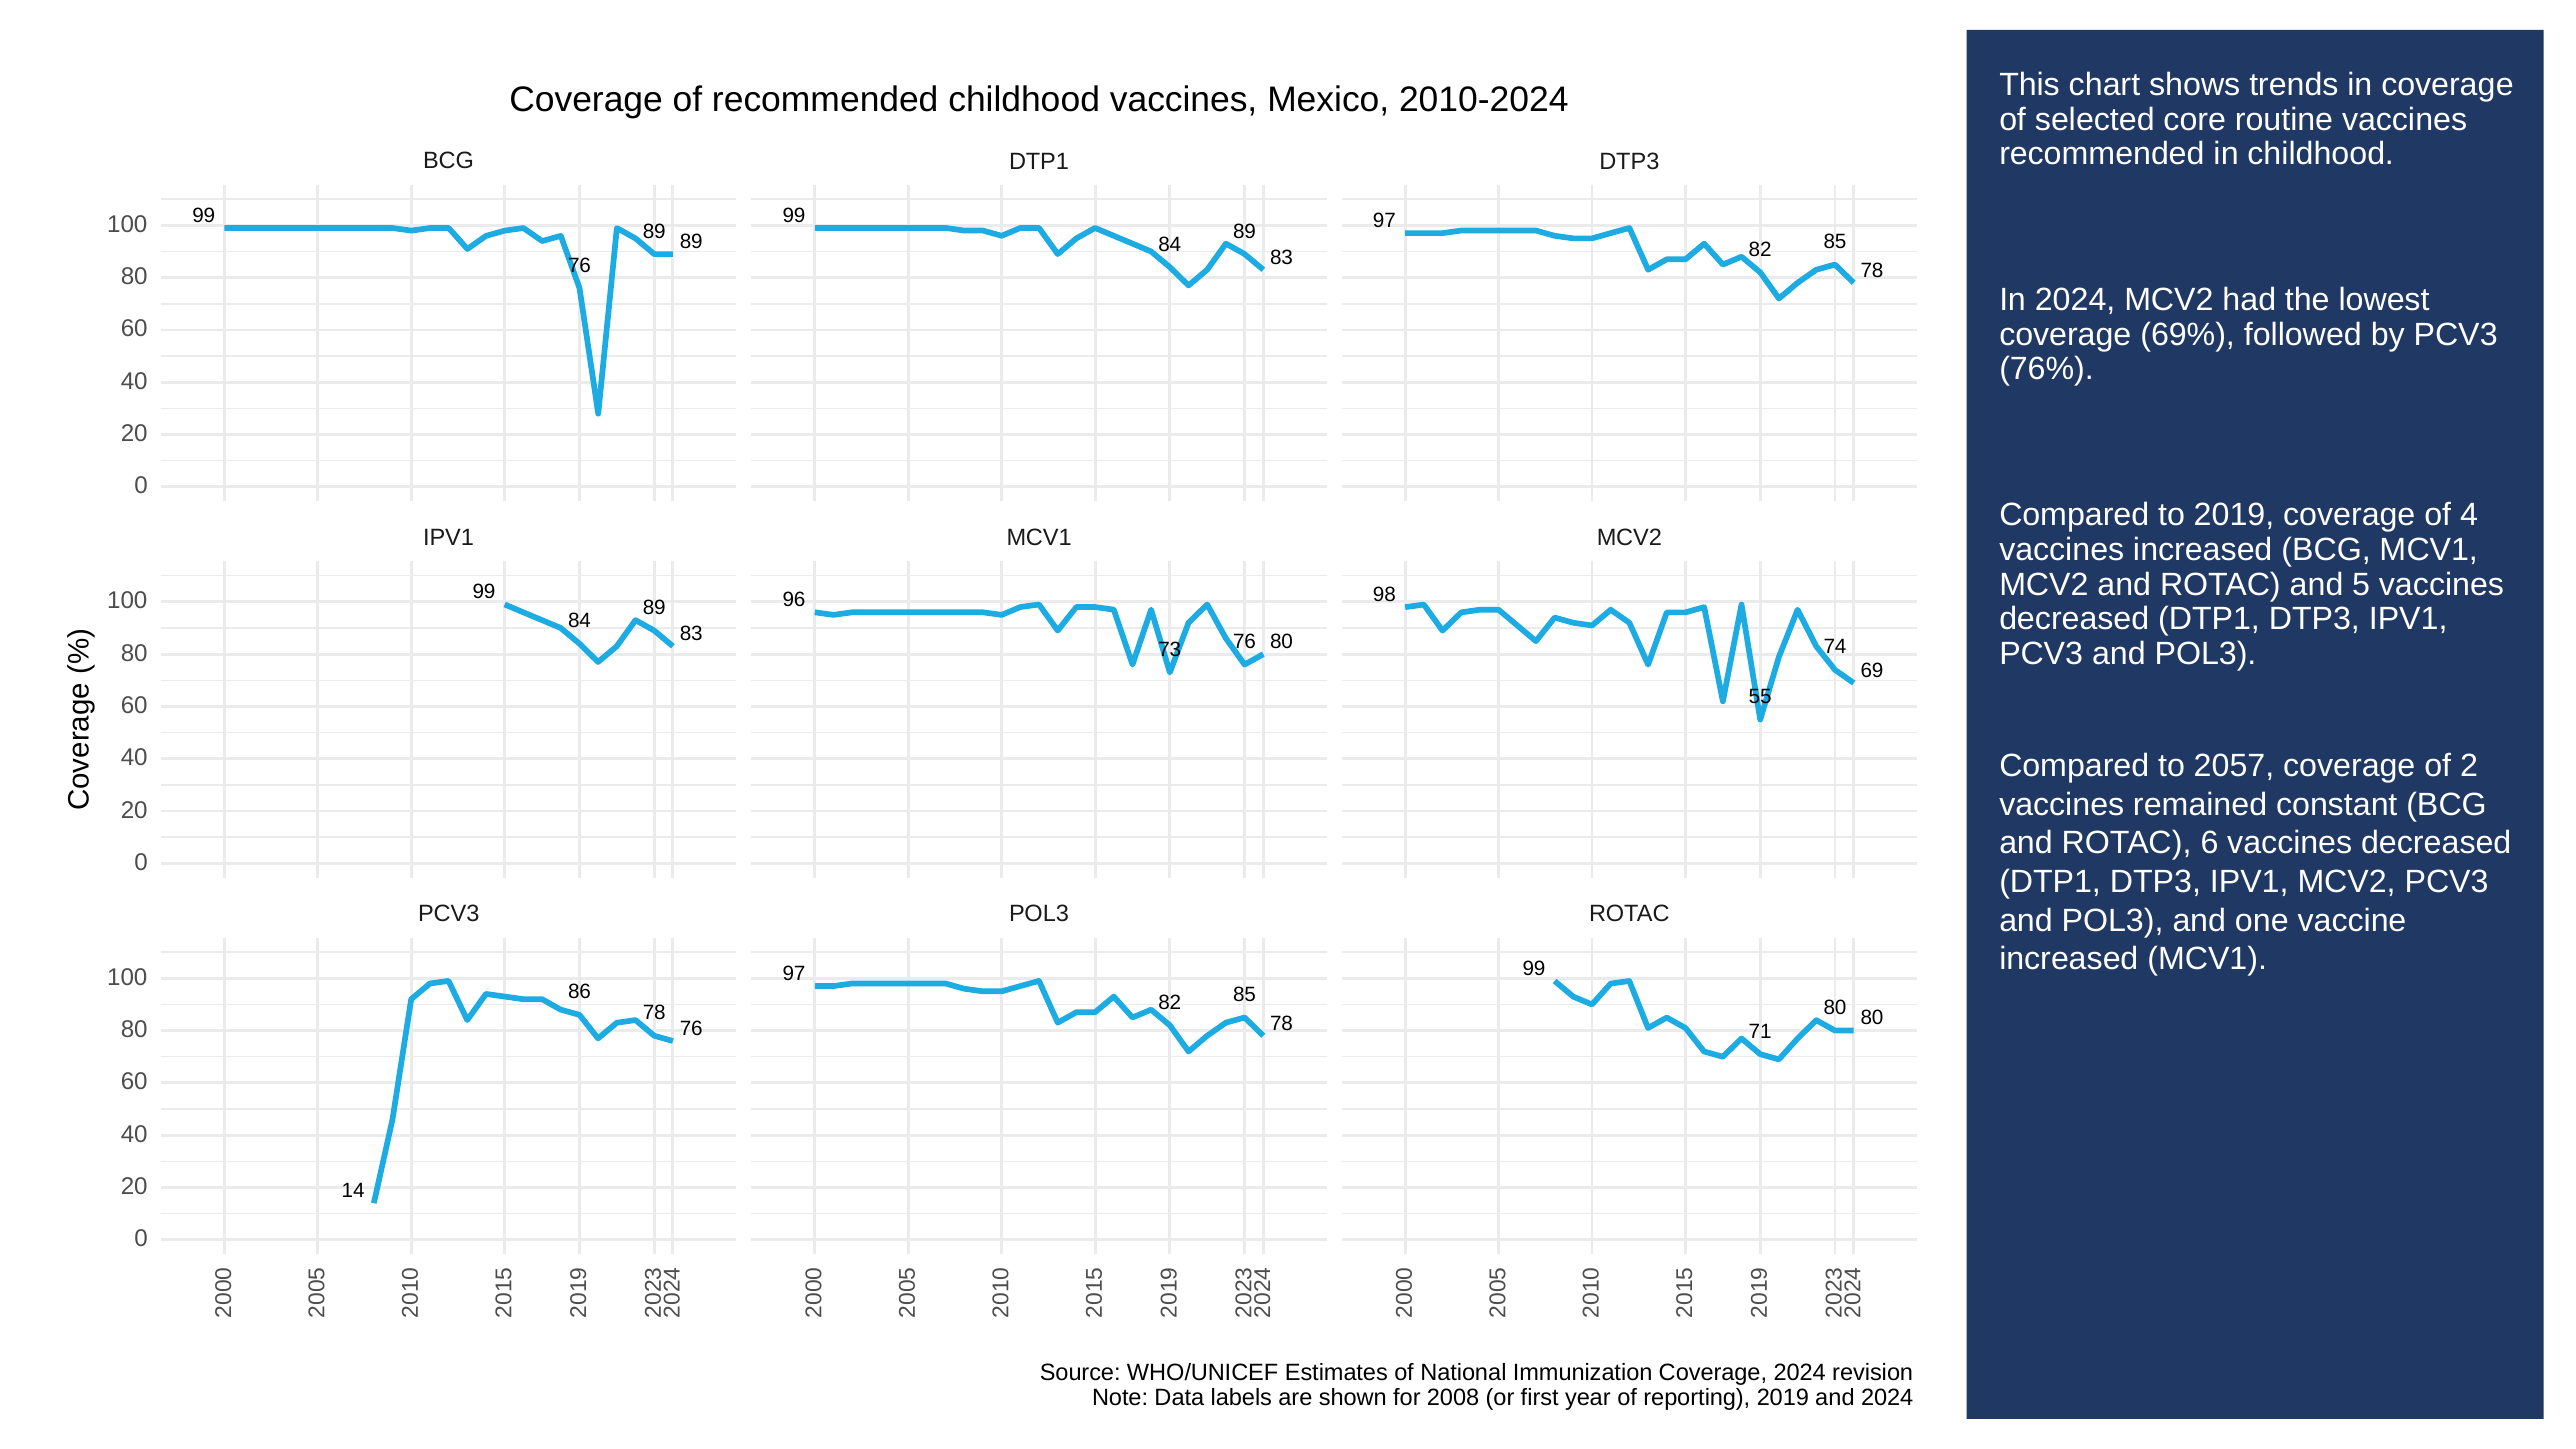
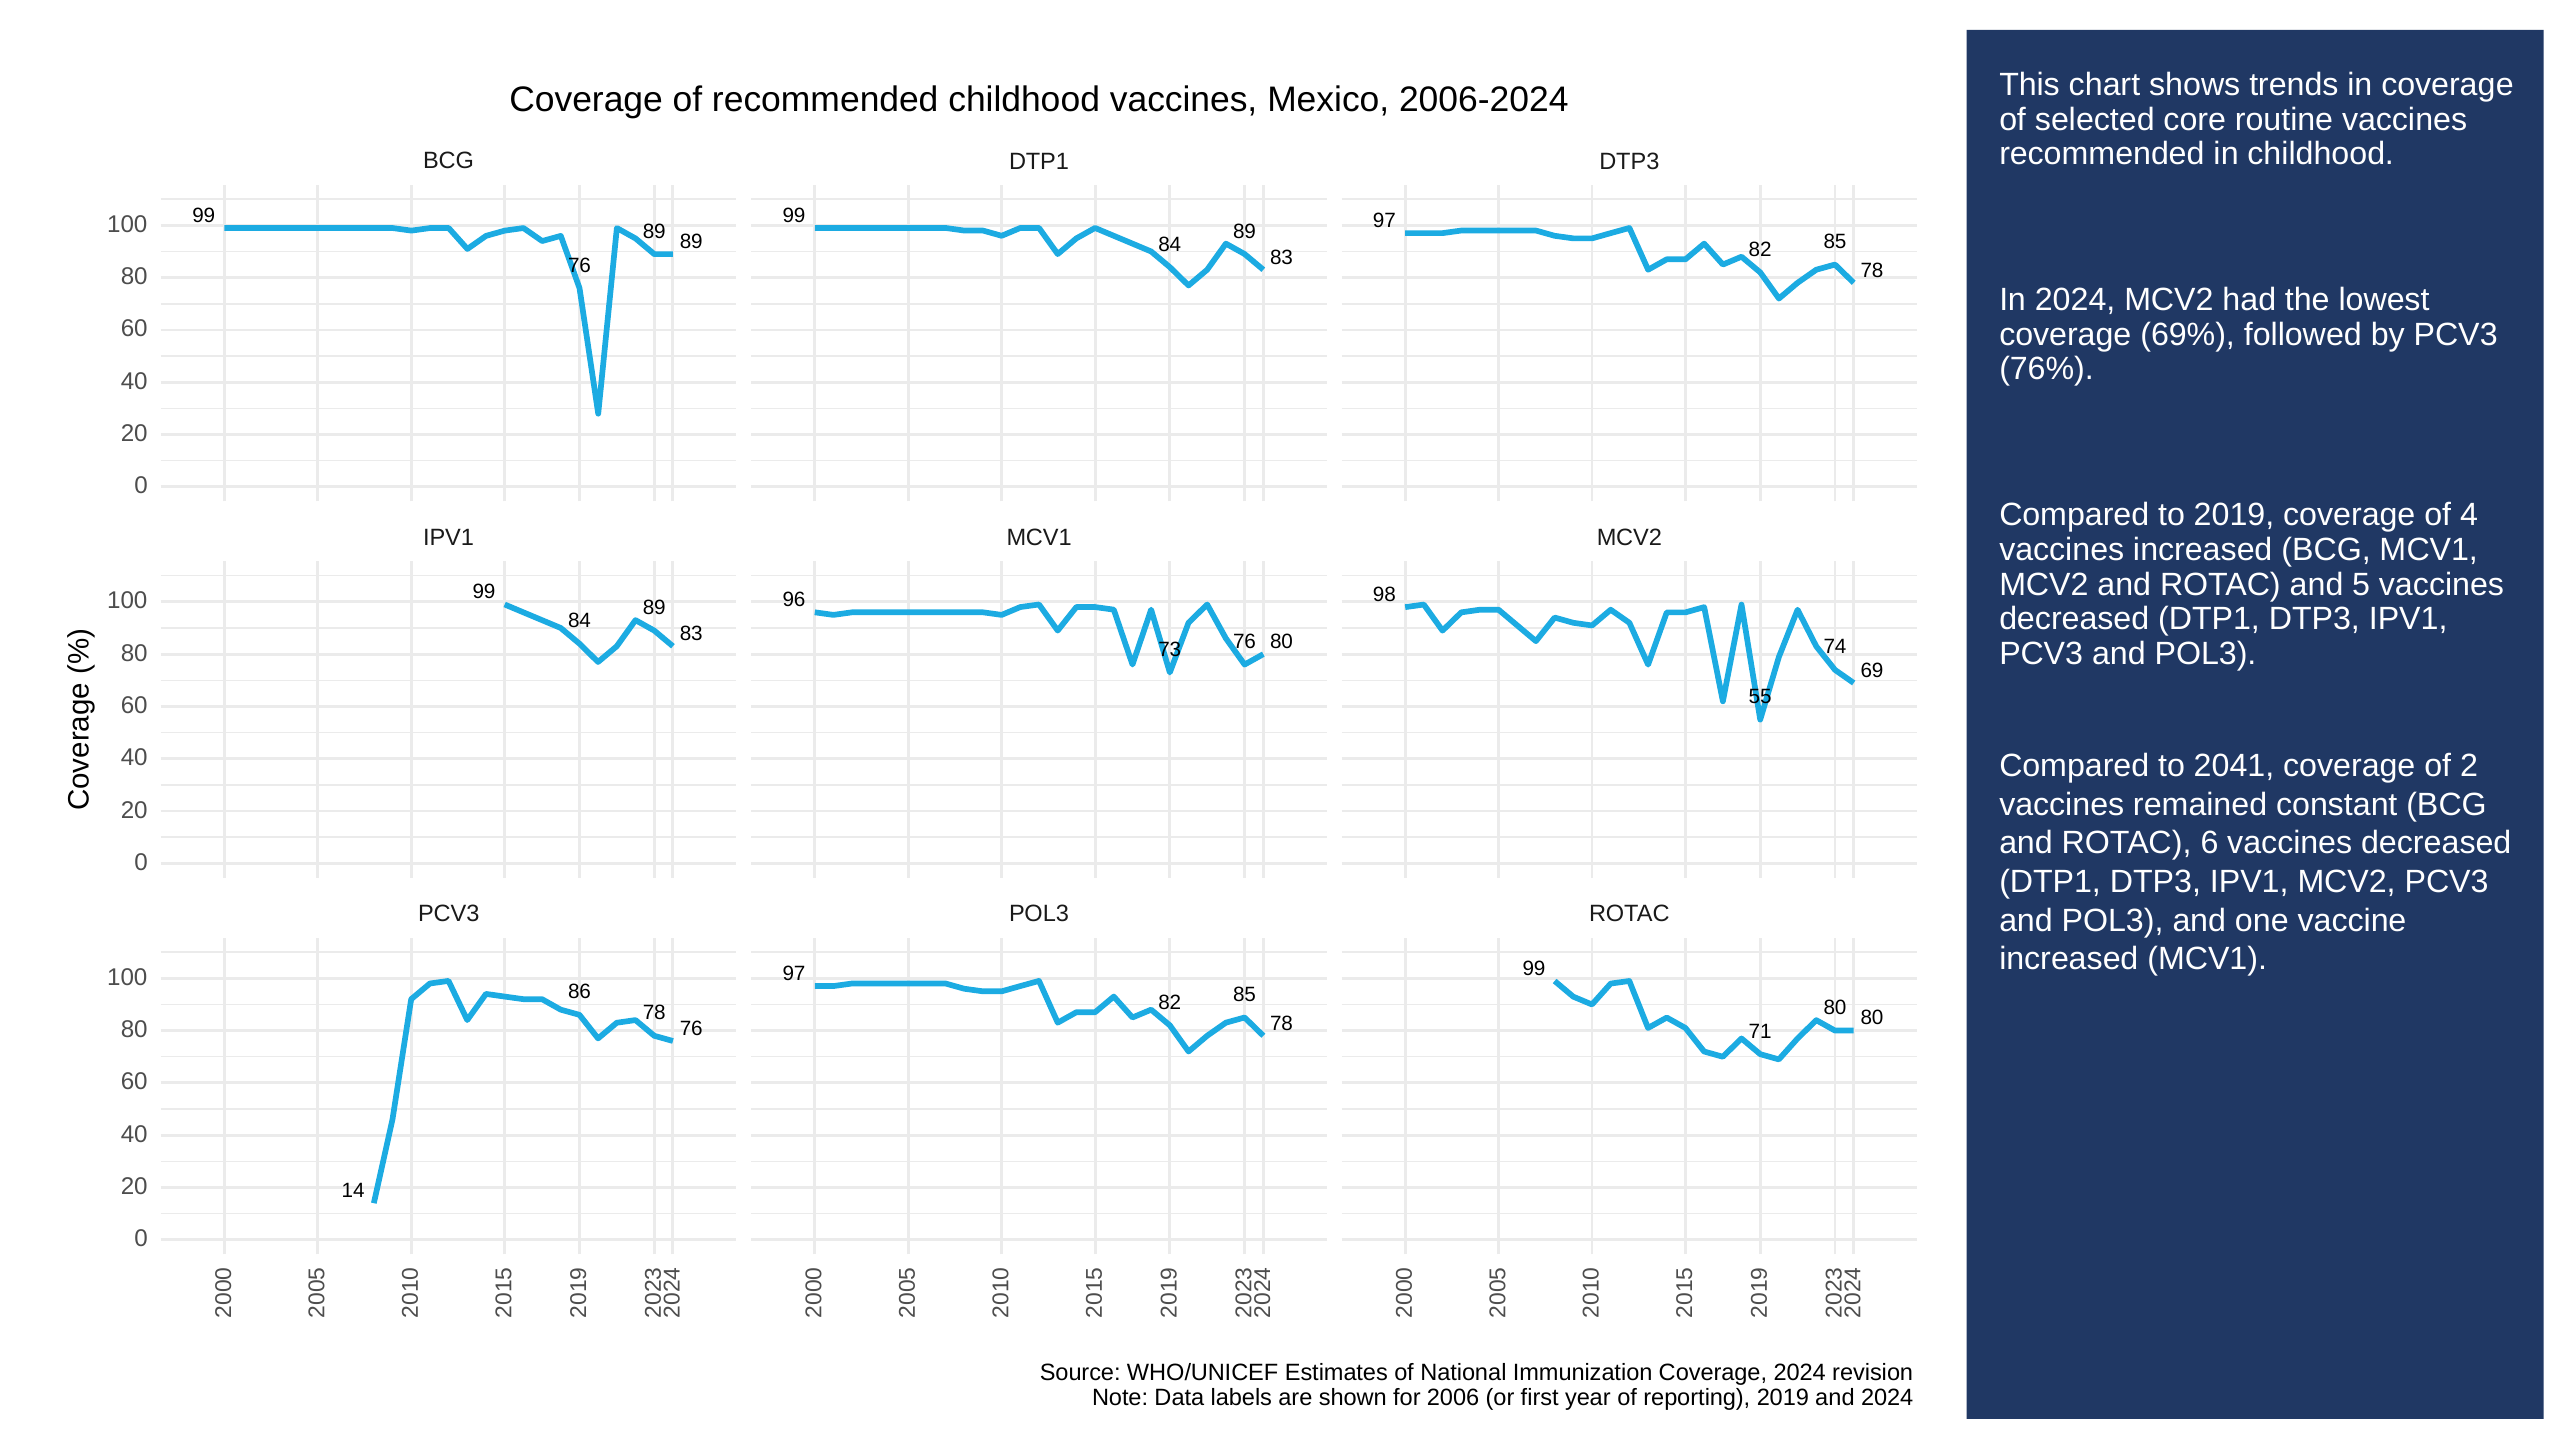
2010-2024: 2010-2024 -> 2006-2024 (1484, 100)
2057: 2057 -> 2041 (2234, 766)
2008: 2008 -> 2006 (1453, 1398)
